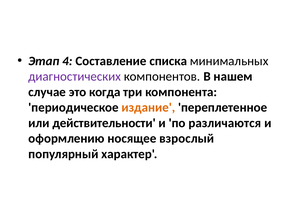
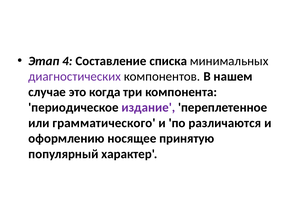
издание colour: orange -> purple (148, 108)
действительности: действительности -> грамматического (104, 123)
взрослый: взрослый -> принятую (187, 139)
